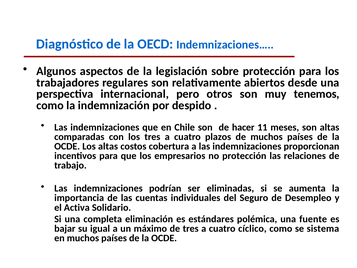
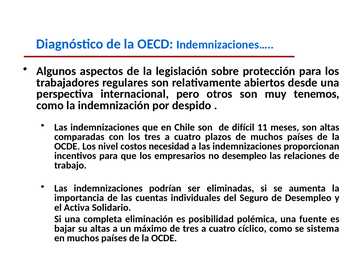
hacer: hacer -> difícil (243, 127)
Los altas: altas -> nivel (108, 146)
cobertura: cobertura -> necesidad (169, 146)
no protección: protección -> desempleo (244, 156)
estándares: estándares -> posibilidad (211, 219)
su igual: igual -> altas (100, 228)
